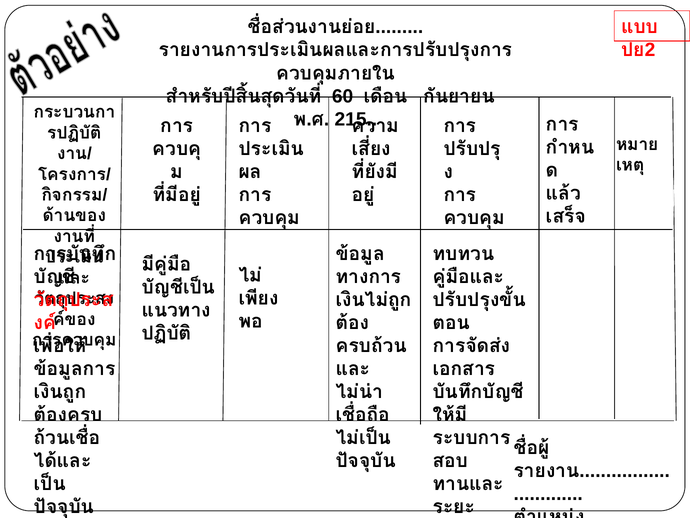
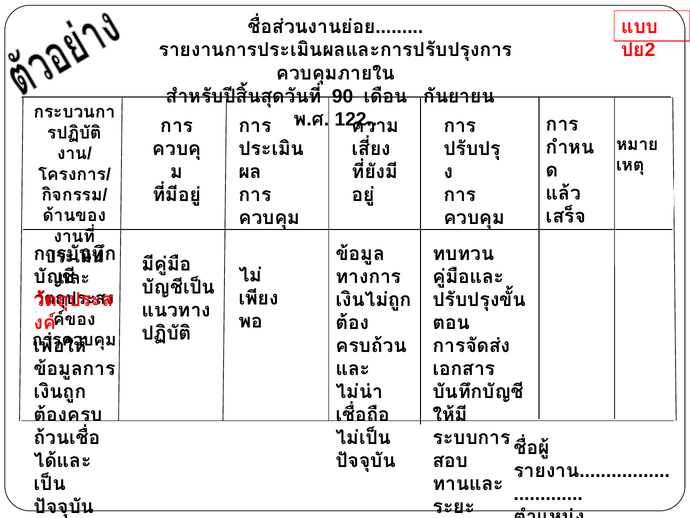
60: 60 -> 90 (343, 96)
215: 215 -> 122 (356, 119)
